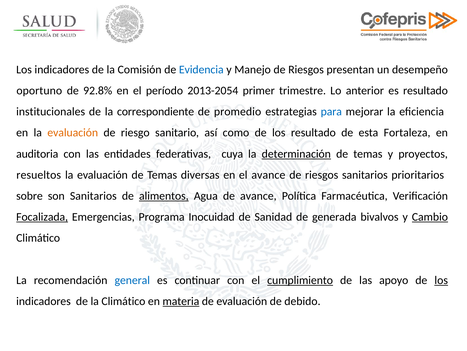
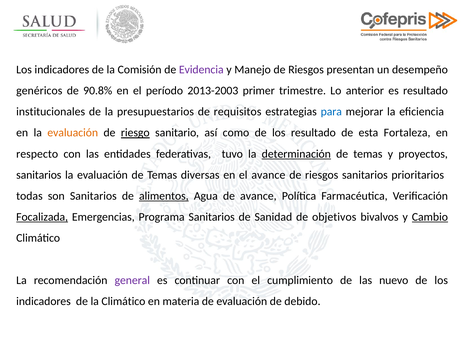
Evidencia colour: blue -> purple (201, 69)
oportuno: oportuno -> genéricos (39, 90)
92.8%: 92.8% -> 90.8% (98, 90)
2013-2054: 2013-2054 -> 2013-2003 (213, 90)
correspondiente: correspondiente -> presupuestarios (155, 112)
promedio: promedio -> requisitos (238, 112)
riesgo underline: none -> present (135, 133)
auditoria: auditoria -> respecto (37, 154)
cuya: cuya -> tuvo (232, 154)
resueltos: resueltos -> sanitarios (39, 175)
sobre: sobre -> todas (29, 196)
Programa Inocuidad: Inocuidad -> Sanitarios (212, 217)
generada: generada -> objetivos (334, 217)
general colour: blue -> purple (132, 280)
cumplimiento underline: present -> none (300, 280)
apoyo: apoyo -> nuevo (394, 280)
los underline: present -> none (441, 280)
materia underline: present -> none (181, 301)
